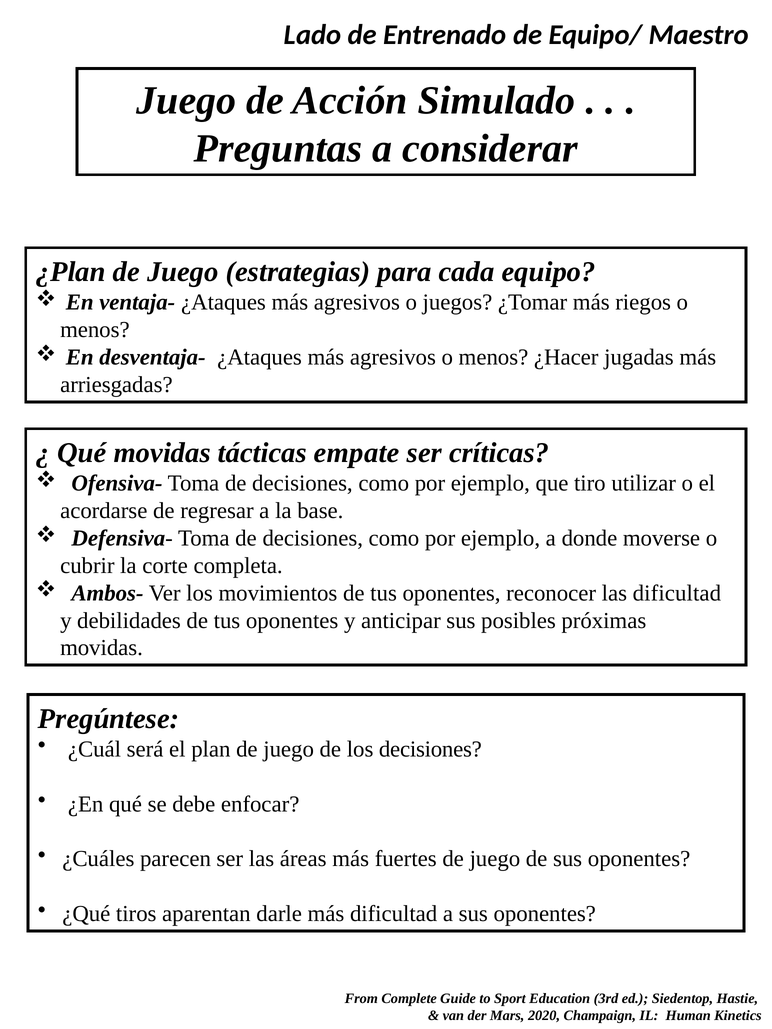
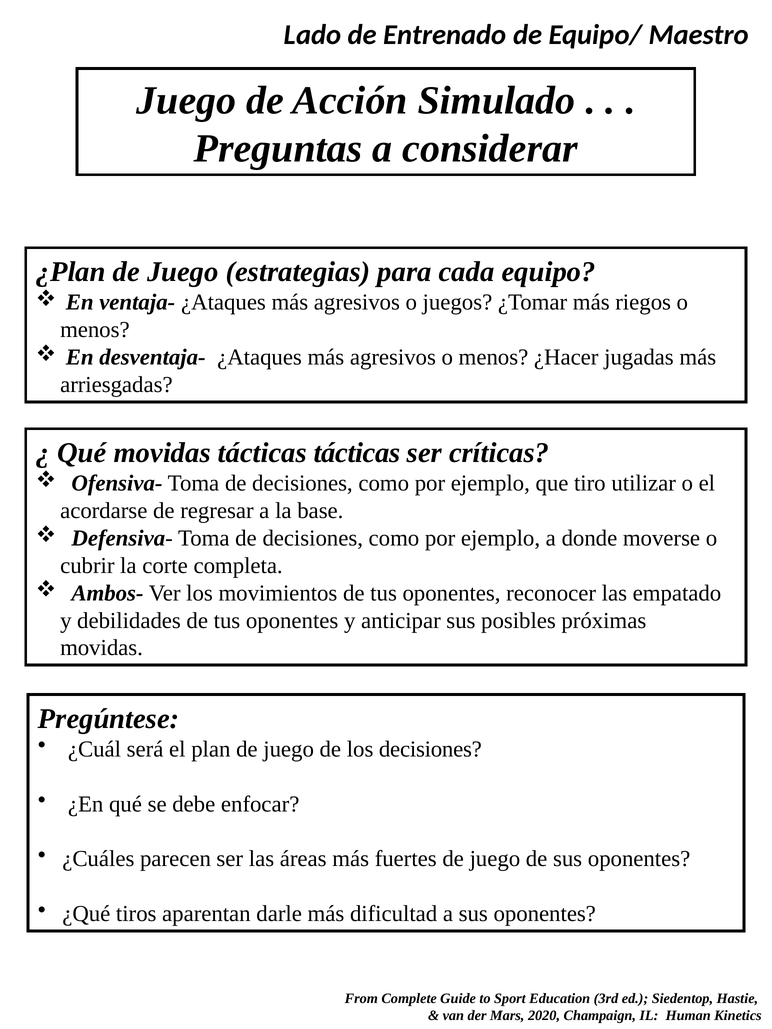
tácticas empate: empate -> tácticas (357, 453)
las dificultad: dificultad -> empatado (677, 593)
